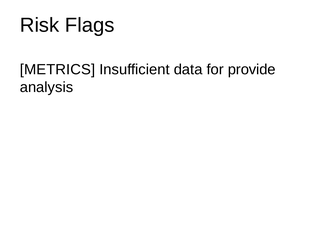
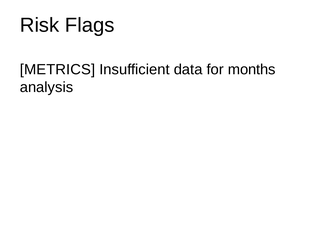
provide: provide -> months (252, 70)
